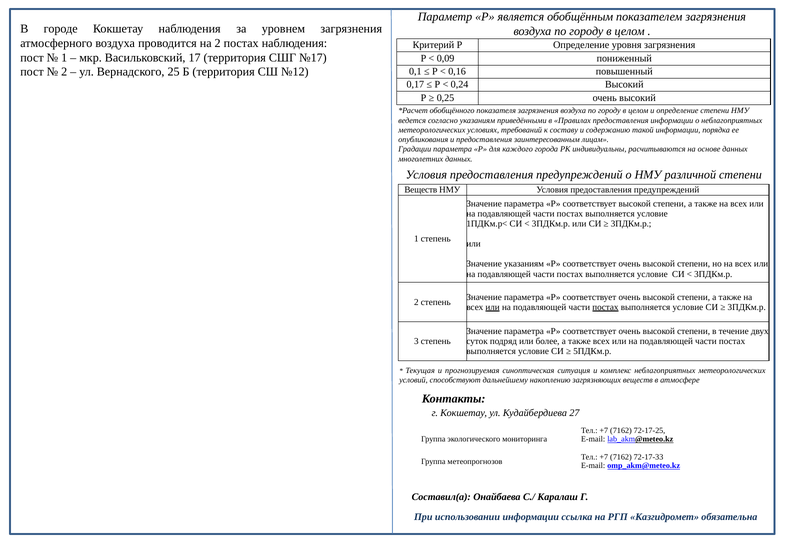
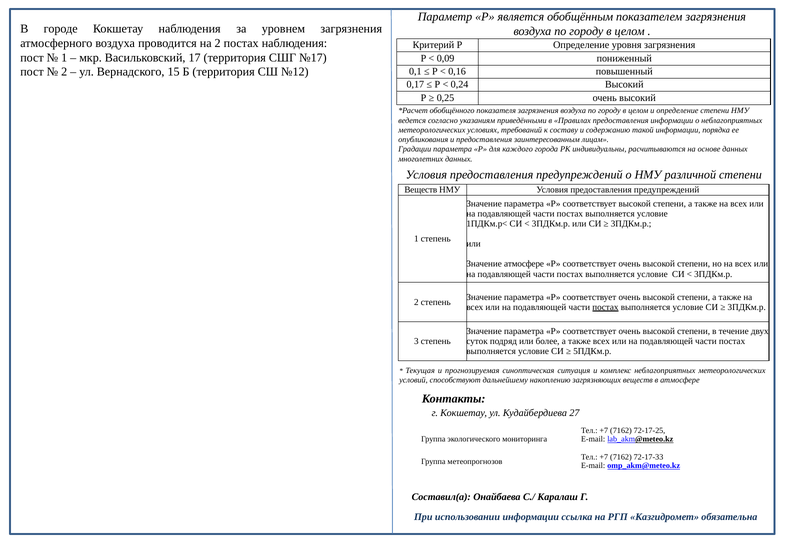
25: 25 -> 15 (174, 72)
Значение указаниям: указаниям -> атмосфере (524, 264)
или underline: present -> none (493, 307)
